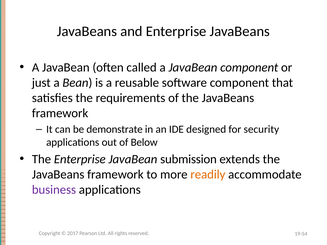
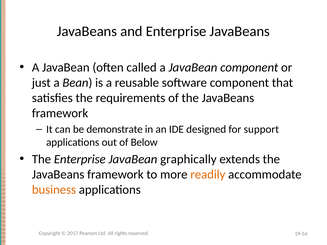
security: security -> support (261, 129)
submission: submission -> graphically (188, 159)
business colour: purple -> orange (54, 190)
